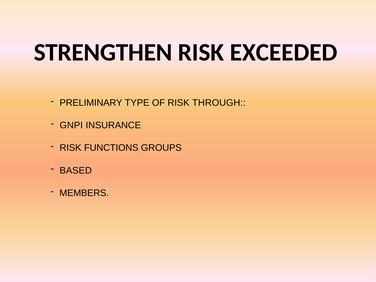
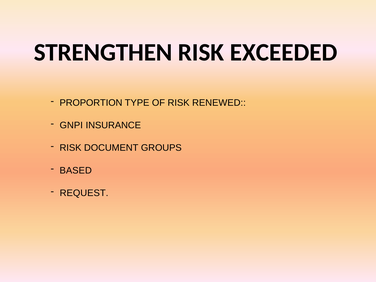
PRELIMINARY: PRELIMINARY -> PROPORTION (91, 103)
THROUGH: THROUGH -> RENEWED (219, 103)
FUNCTIONS: FUNCTIONS -> DOCUMENT (111, 148)
MEMBERS: MEMBERS -> REQUEST (84, 193)
